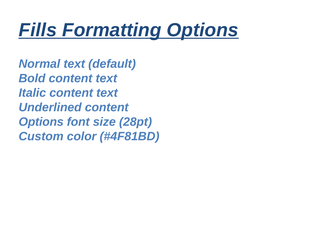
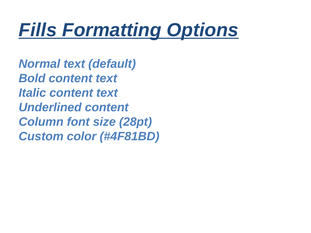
Options: Options -> Column (41, 122)
